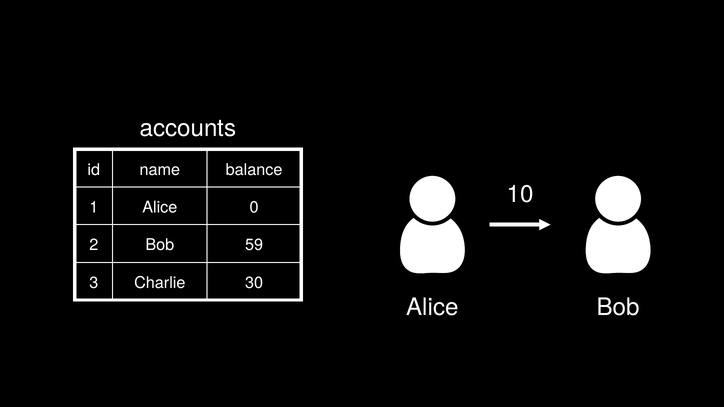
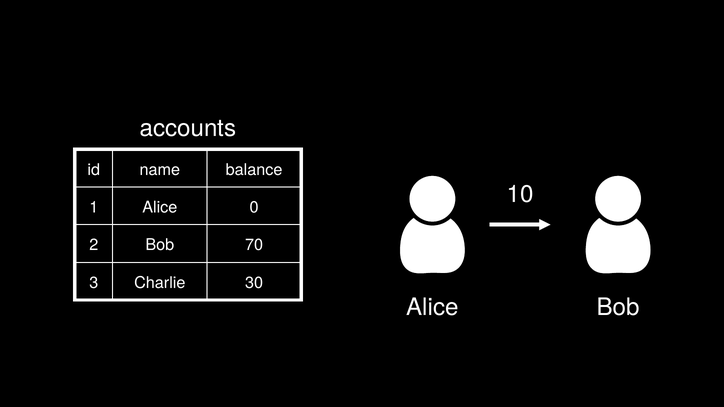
59: 59 -> 70 (254, 245)
